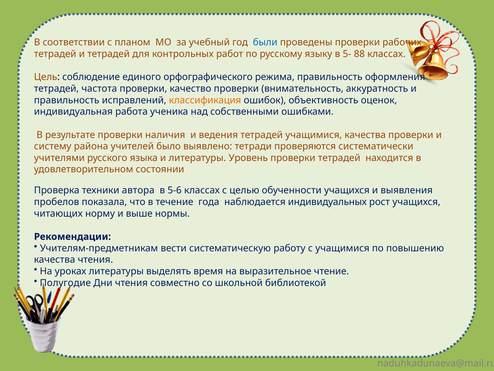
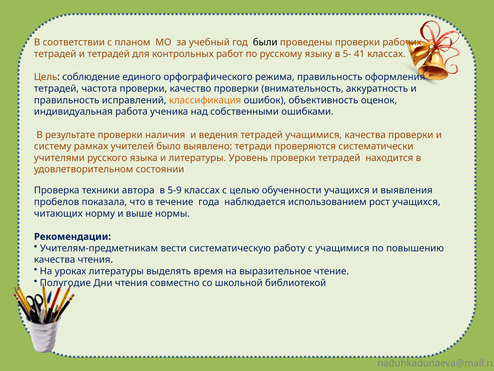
были colour: blue -> black (265, 42)
88: 88 -> 41 (359, 54)
района: района -> рамках (91, 146)
5-6: 5-6 -> 5-9 (175, 190)
индивидуальных: индивидуальных -> использованием (327, 202)
